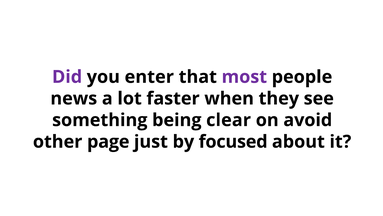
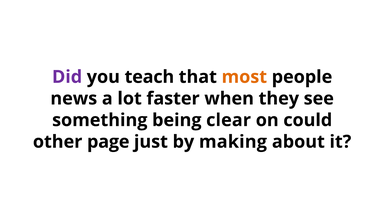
enter: enter -> teach (149, 77)
most colour: purple -> orange (244, 77)
avoid: avoid -> could (308, 120)
focused: focused -> making (233, 141)
